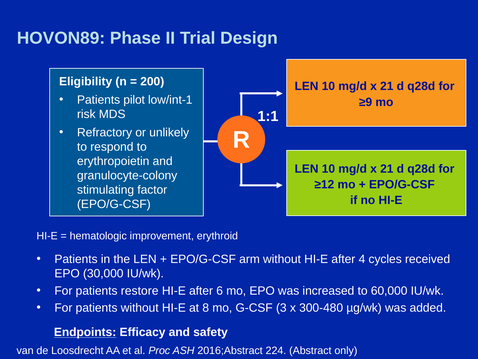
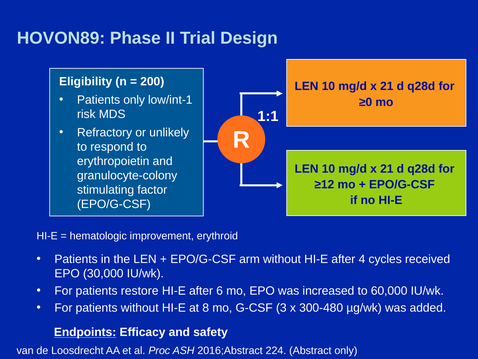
Patients pilot: pilot -> only (134, 100)
≥9: ≥9 -> ≥0 (366, 102)
